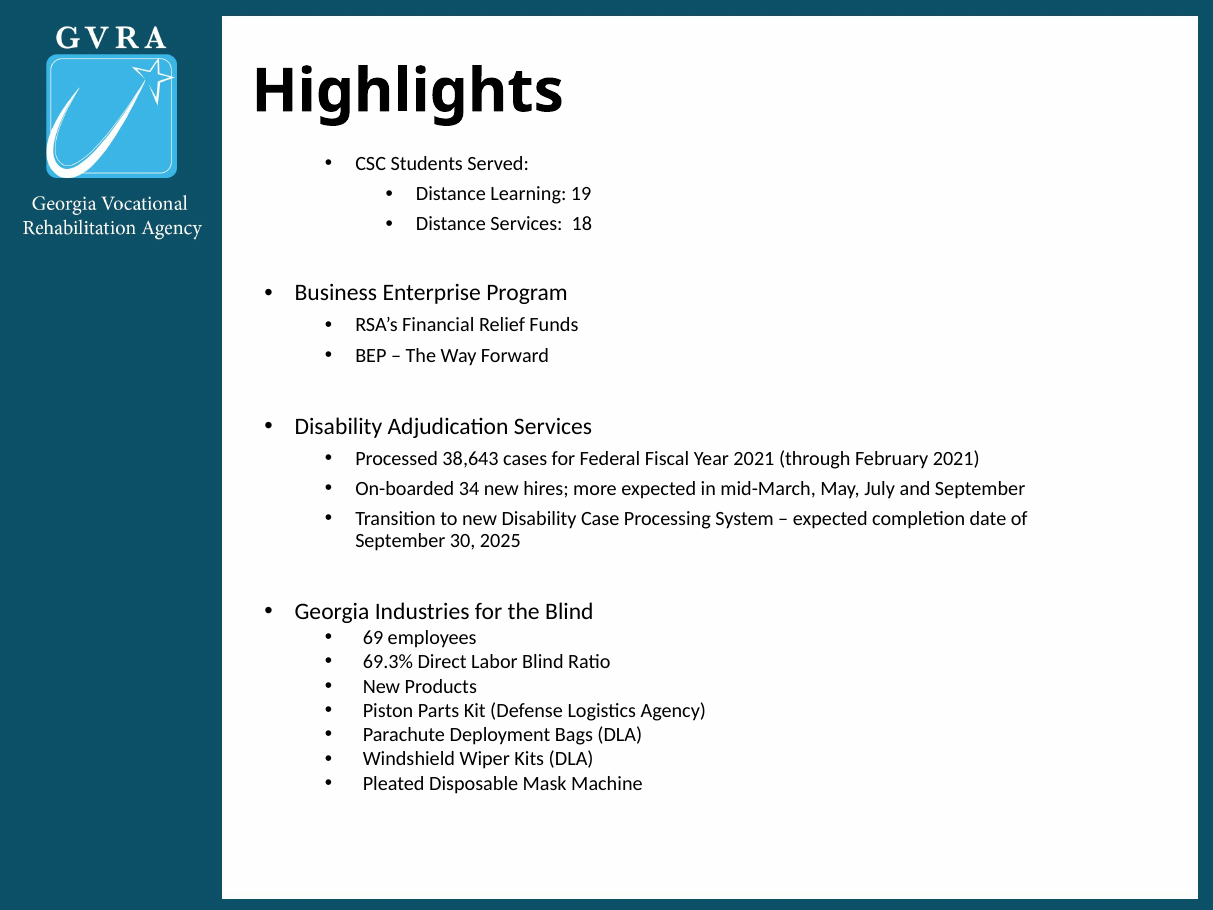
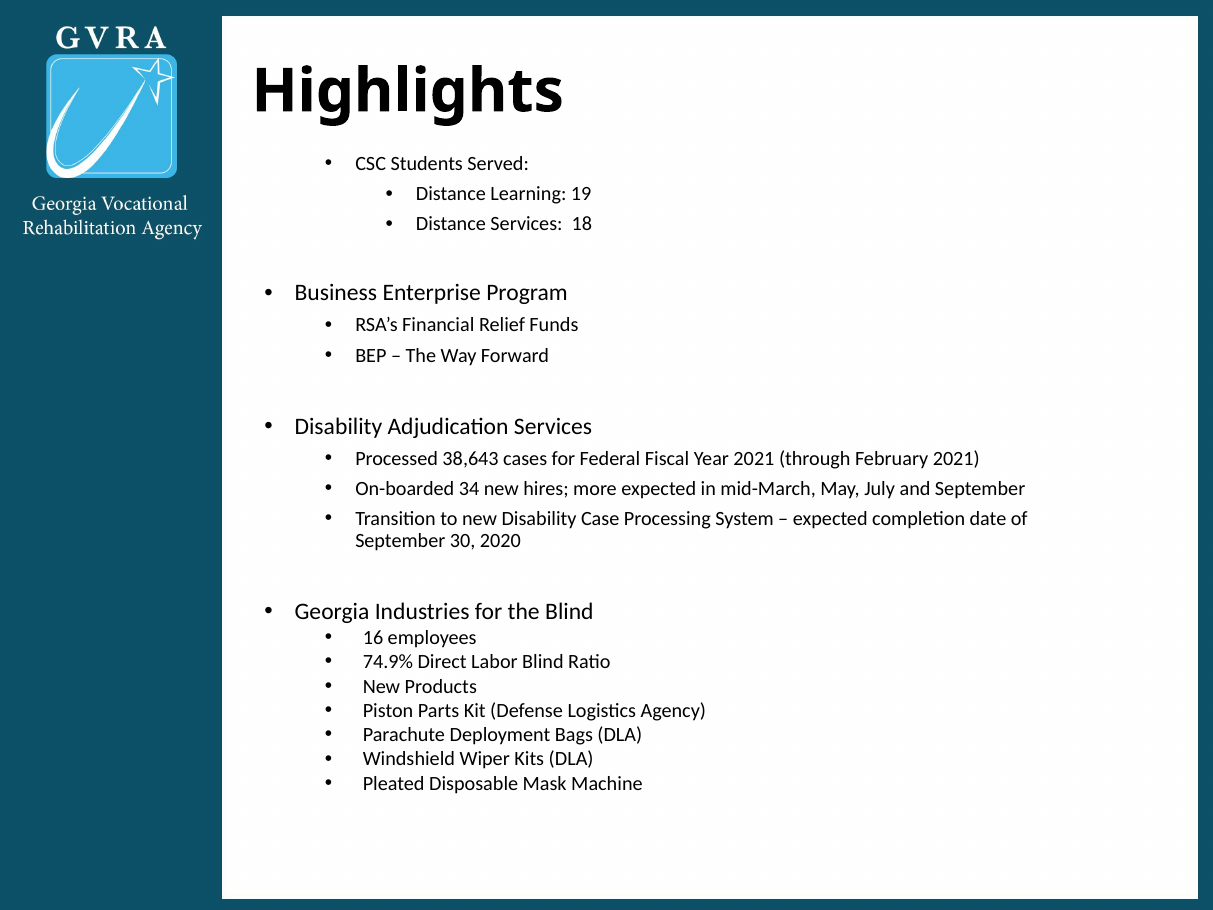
2025: 2025 -> 2020 (500, 541)
69: 69 -> 16 (373, 638)
69.3%: 69.3% -> 74.9% (388, 662)
